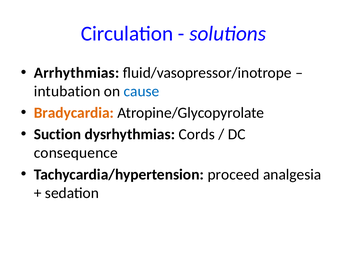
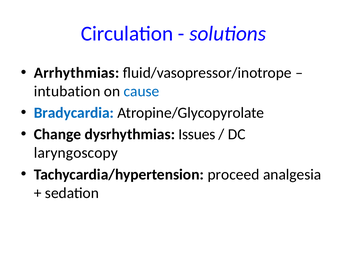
Bradycardia colour: orange -> blue (74, 113)
Suction: Suction -> Change (57, 135)
Cords: Cords -> Issues (197, 135)
consequence: consequence -> laryngoscopy (76, 153)
